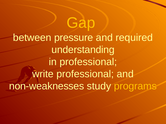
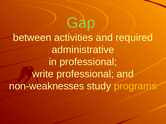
Gap colour: yellow -> light green (81, 23)
pressure: pressure -> activities (74, 38)
understanding: understanding -> administrative (83, 50)
